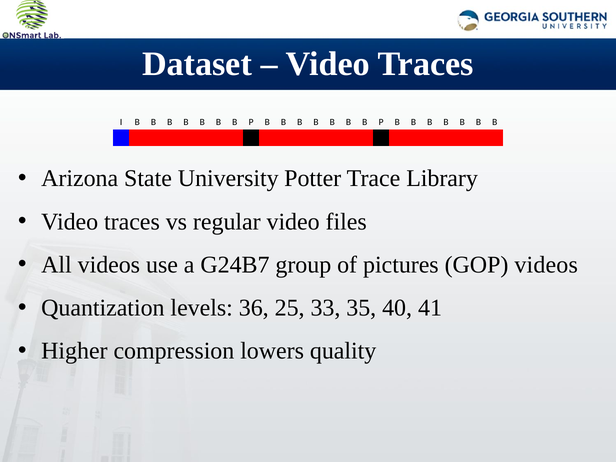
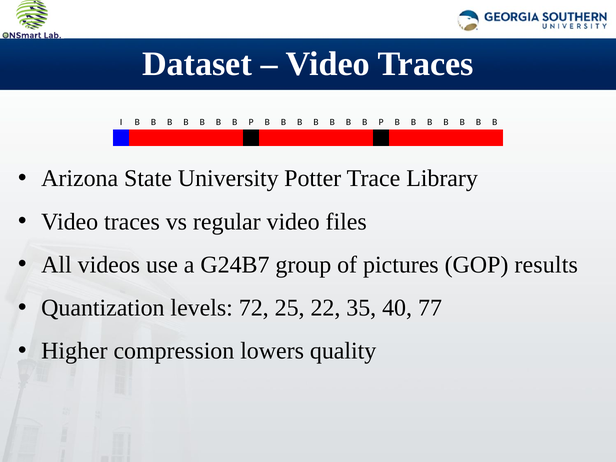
GOP videos: videos -> results (546, 265)
36: 36 -> 72 (254, 308)
33: 33 -> 22 (325, 308)
41: 41 -> 77 (430, 308)
